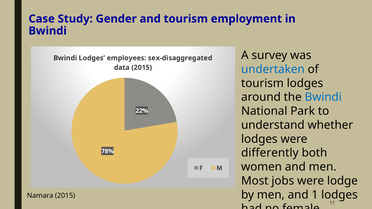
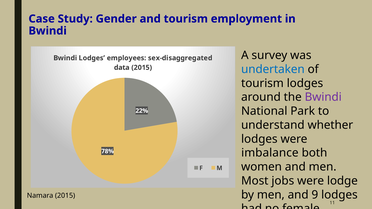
Bwindi colour: blue -> purple (323, 97)
differently: differently -> imbalance (270, 153)
1: 1 -> 9 (315, 195)
